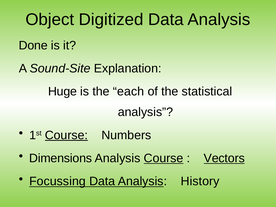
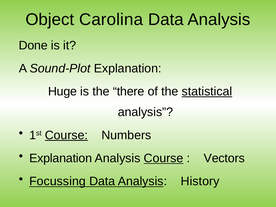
Digitized: Digitized -> Carolina (111, 20)
Sound-Site: Sound-Site -> Sound-Plot (60, 68)
each: each -> there (129, 91)
statistical underline: none -> present (207, 91)
Dimensions: Dimensions -> Explanation (61, 158)
Vectors underline: present -> none (224, 158)
